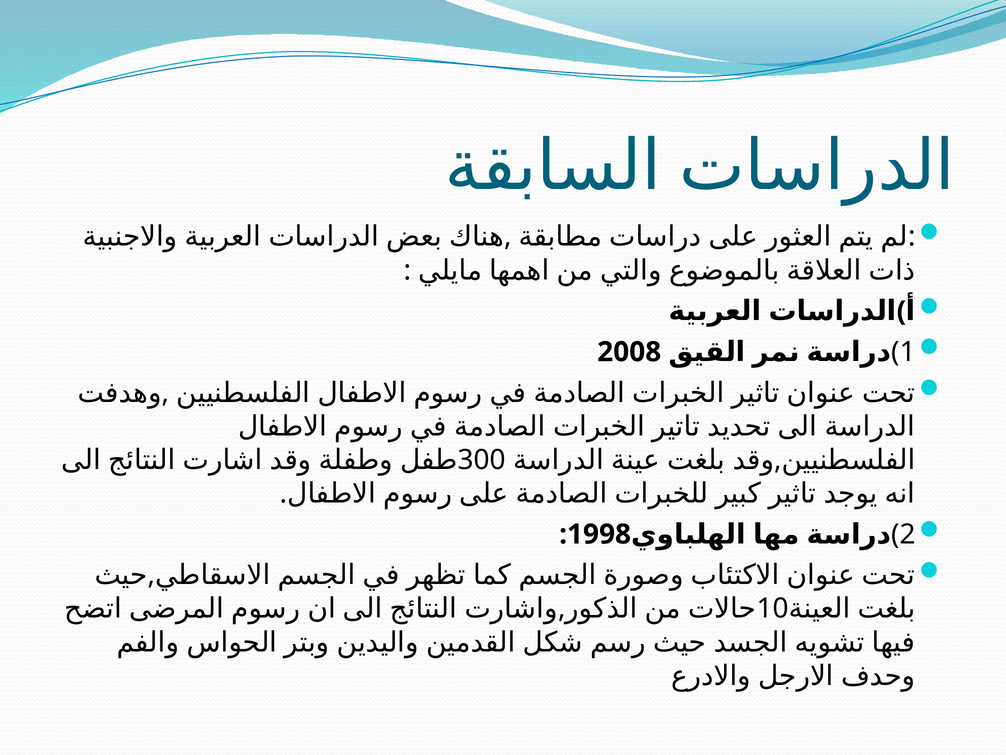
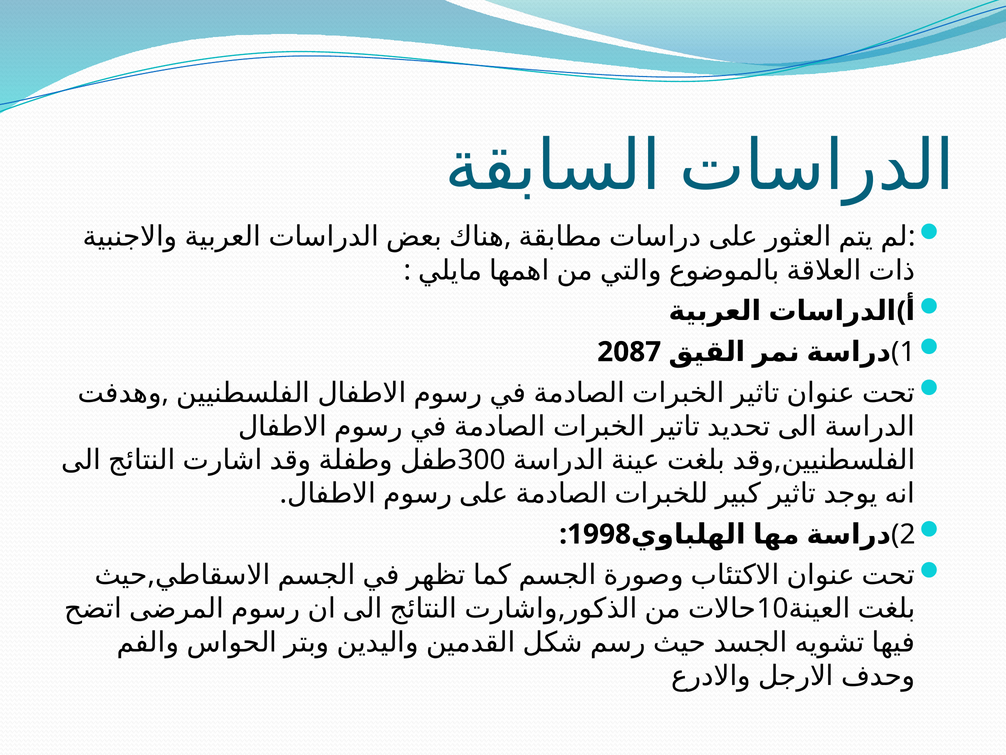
2008: 2008 -> 2087 (629, 352)
